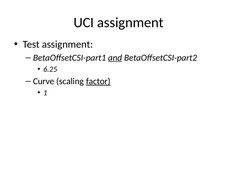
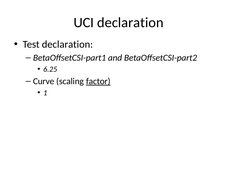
UCI assignment: assignment -> declaration (130, 23)
Test assignment: assignment -> declaration (67, 44)
and underline: present -> none (115, 58)
